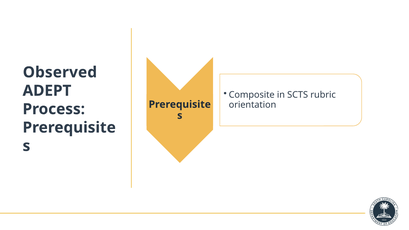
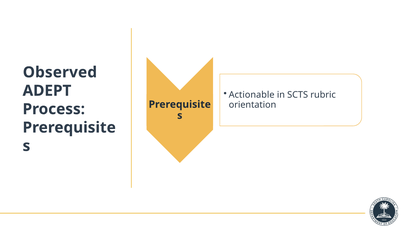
Composite: Composite -> Actionable (252, 95)
